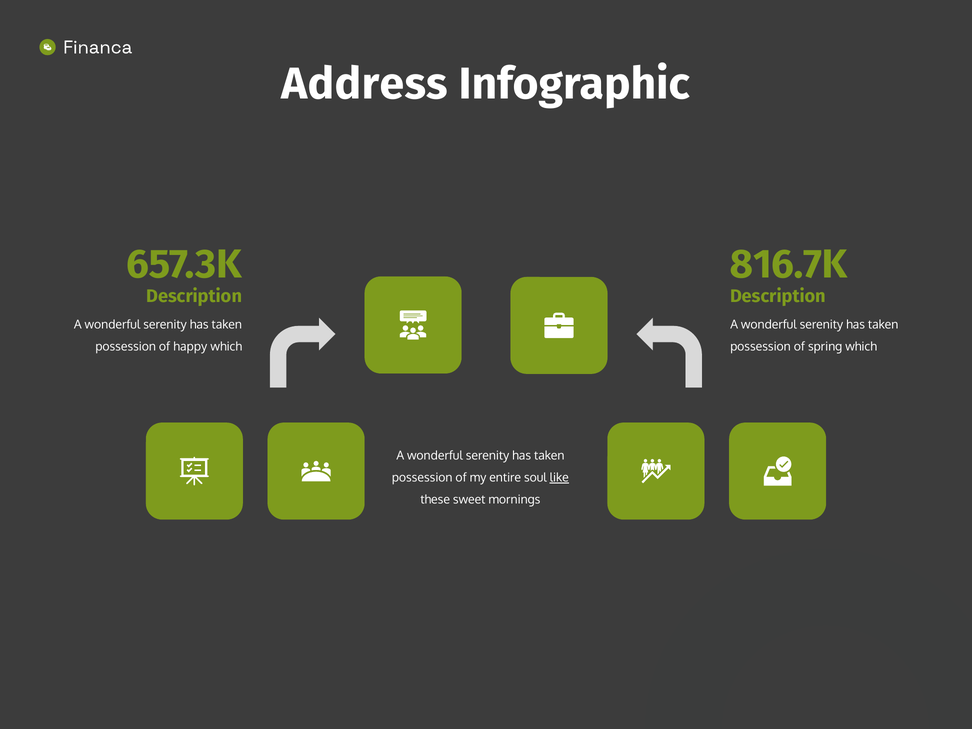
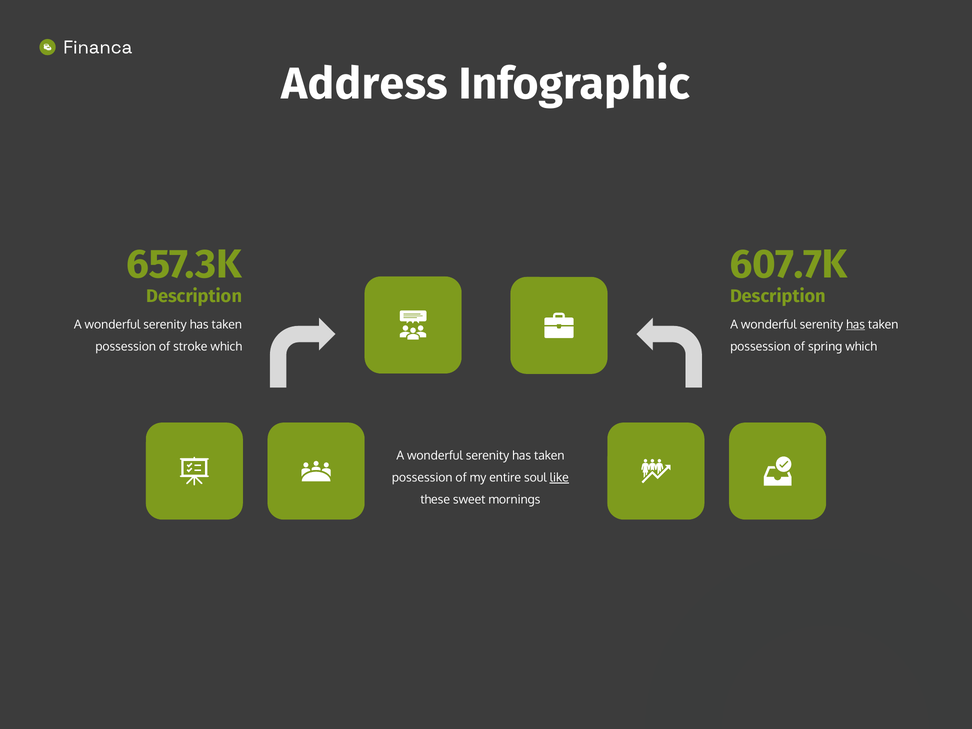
816.7K: 816.7K -> 607.7K (789, 264)
has underline: none -> present (856, 325)
happy: happy -> stroke (190, 347)
